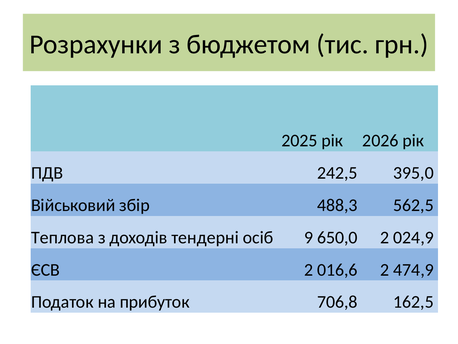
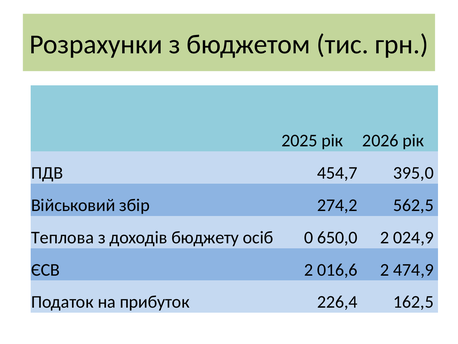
242,5: 242,5 -> 454,7 (337, 173)
488,3: 488,3 -> 274,2 (337, 205)
тендерні: тендерні -> бюджету (205, 237)
9: 9 -> 0 (309, 237)
706,8: 706,8 -> 226,4 (337, 302)
